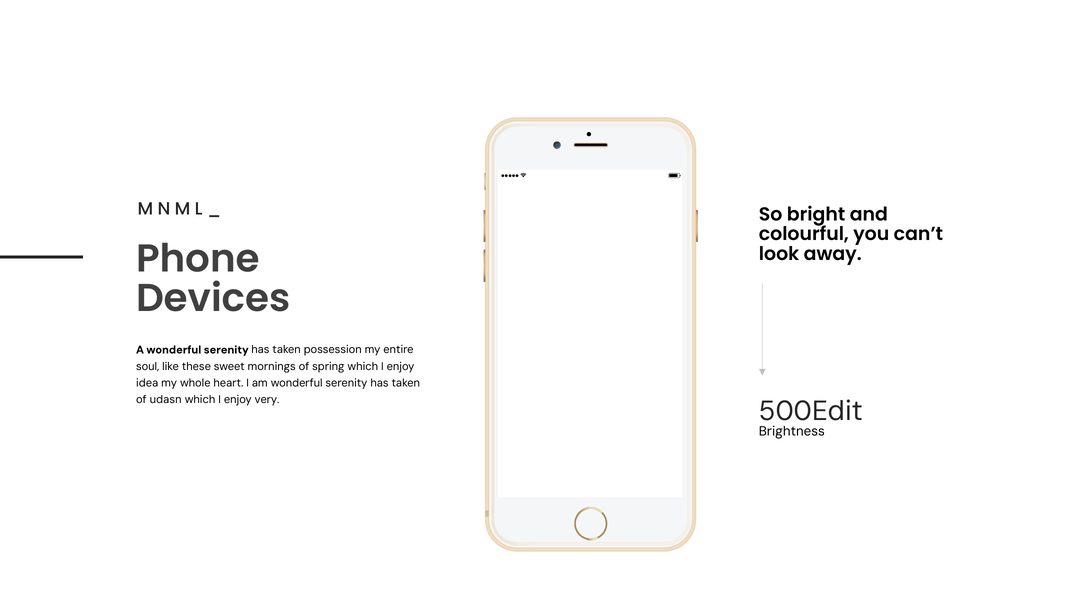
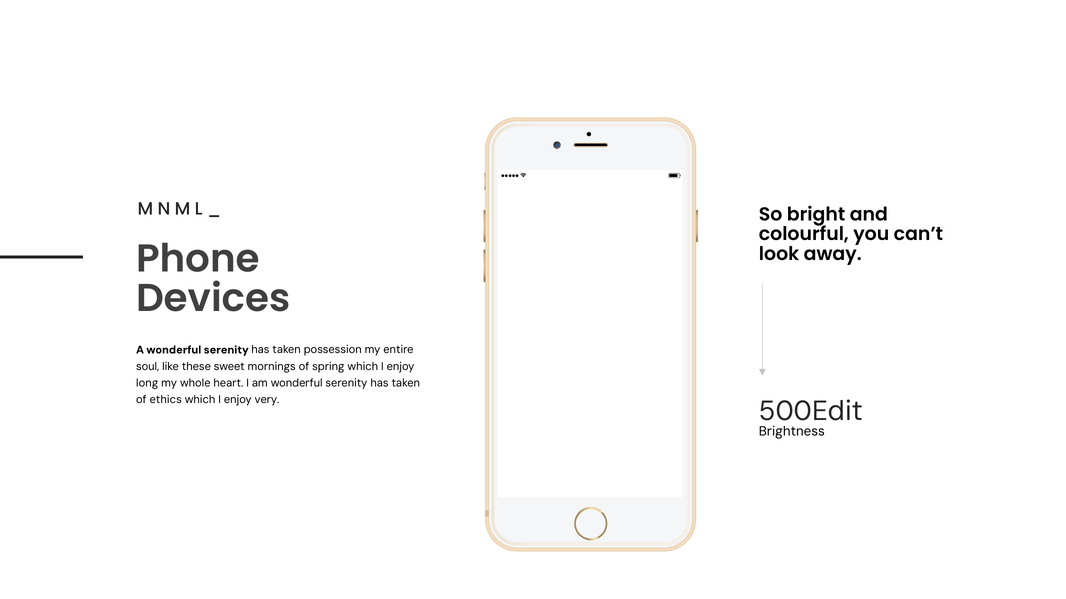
idea: idea -> long (147, 383)
udasn: udasn -> ethics (166, 400)
